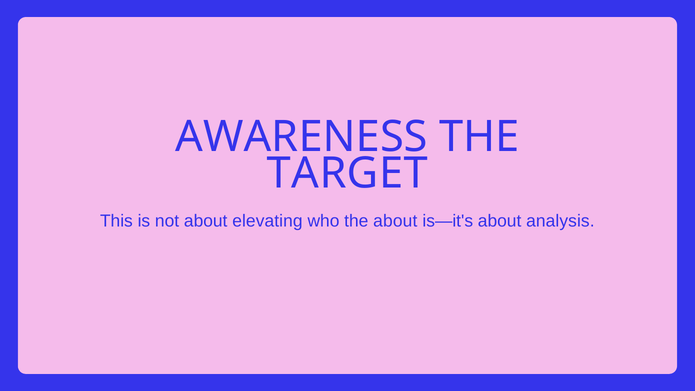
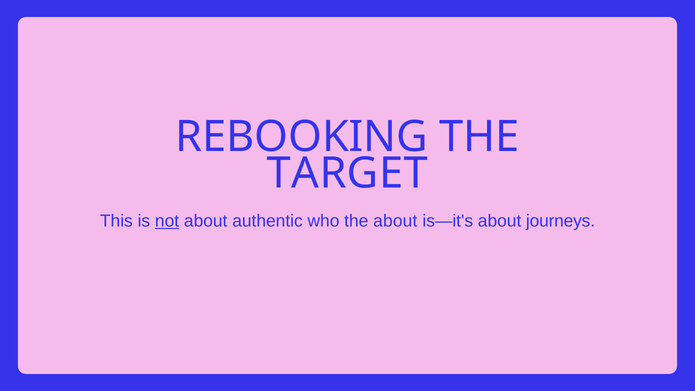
AWARENESS: AWARENESS -> REBOOKING (302, 137)
not underline: none -> present (167, 221)
elevating: elevating -> authentic (268, 221)
analysis: analysis -> journeys (561, 221)
